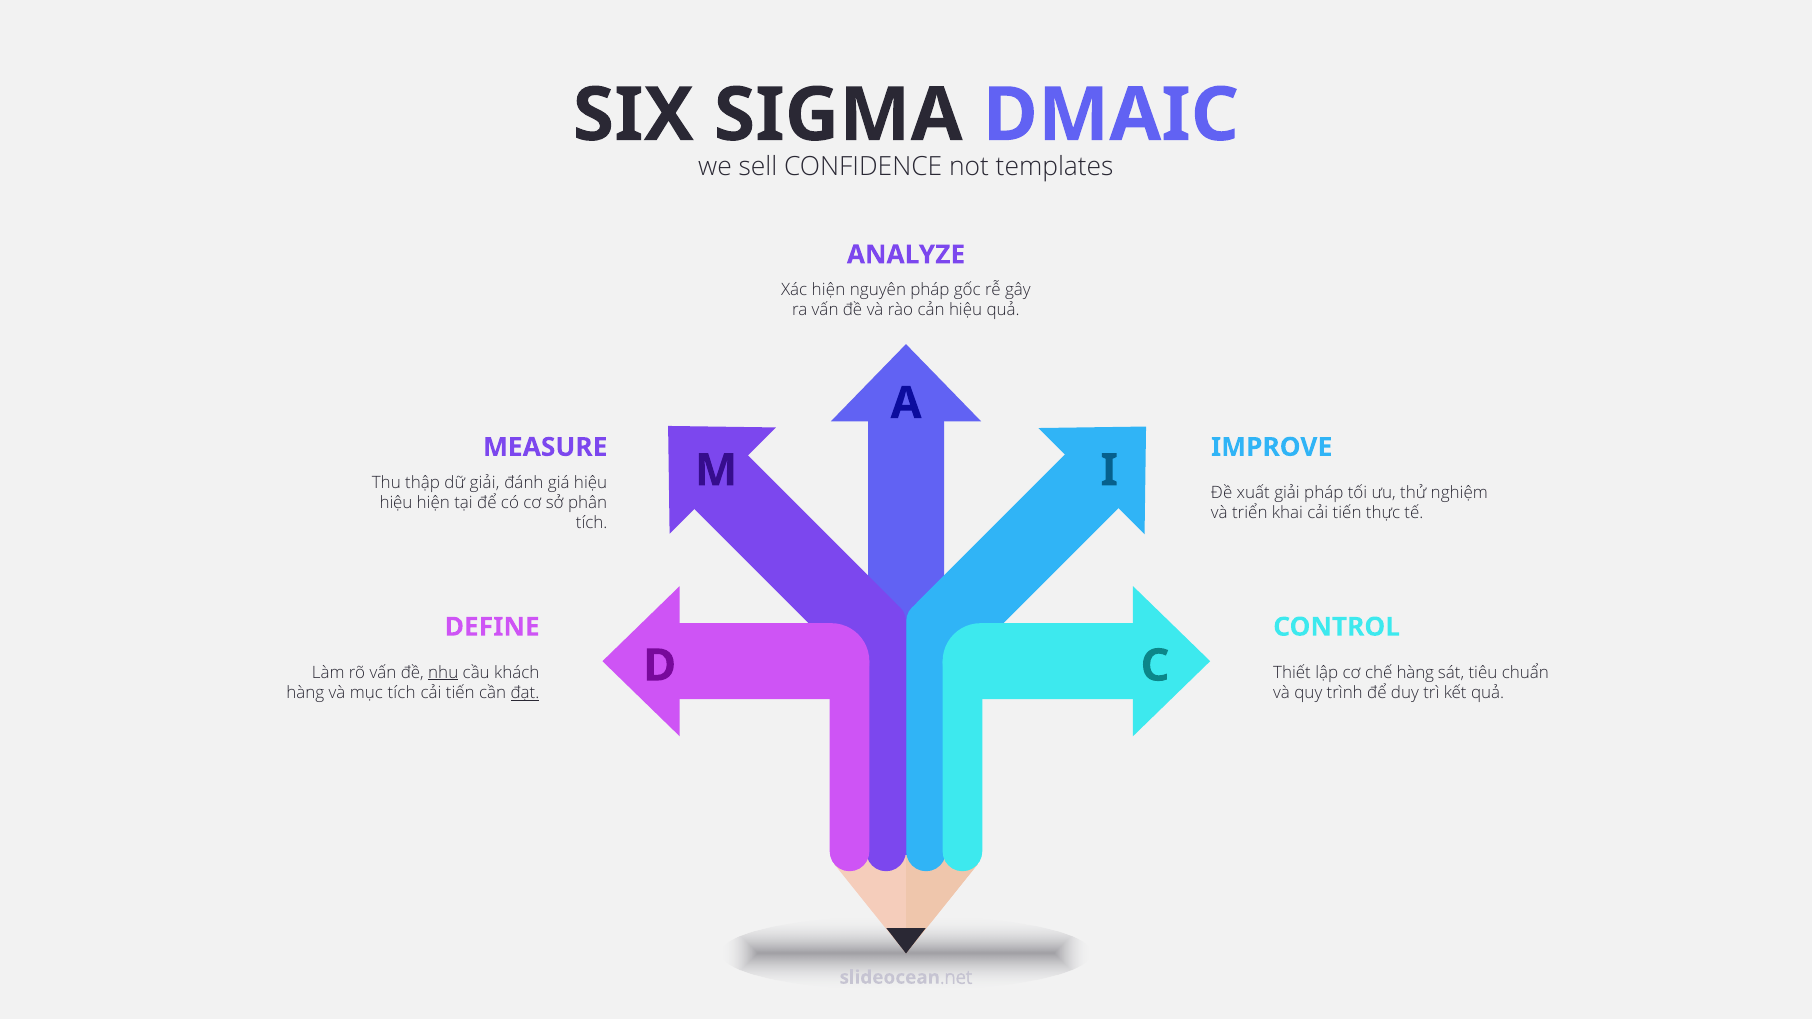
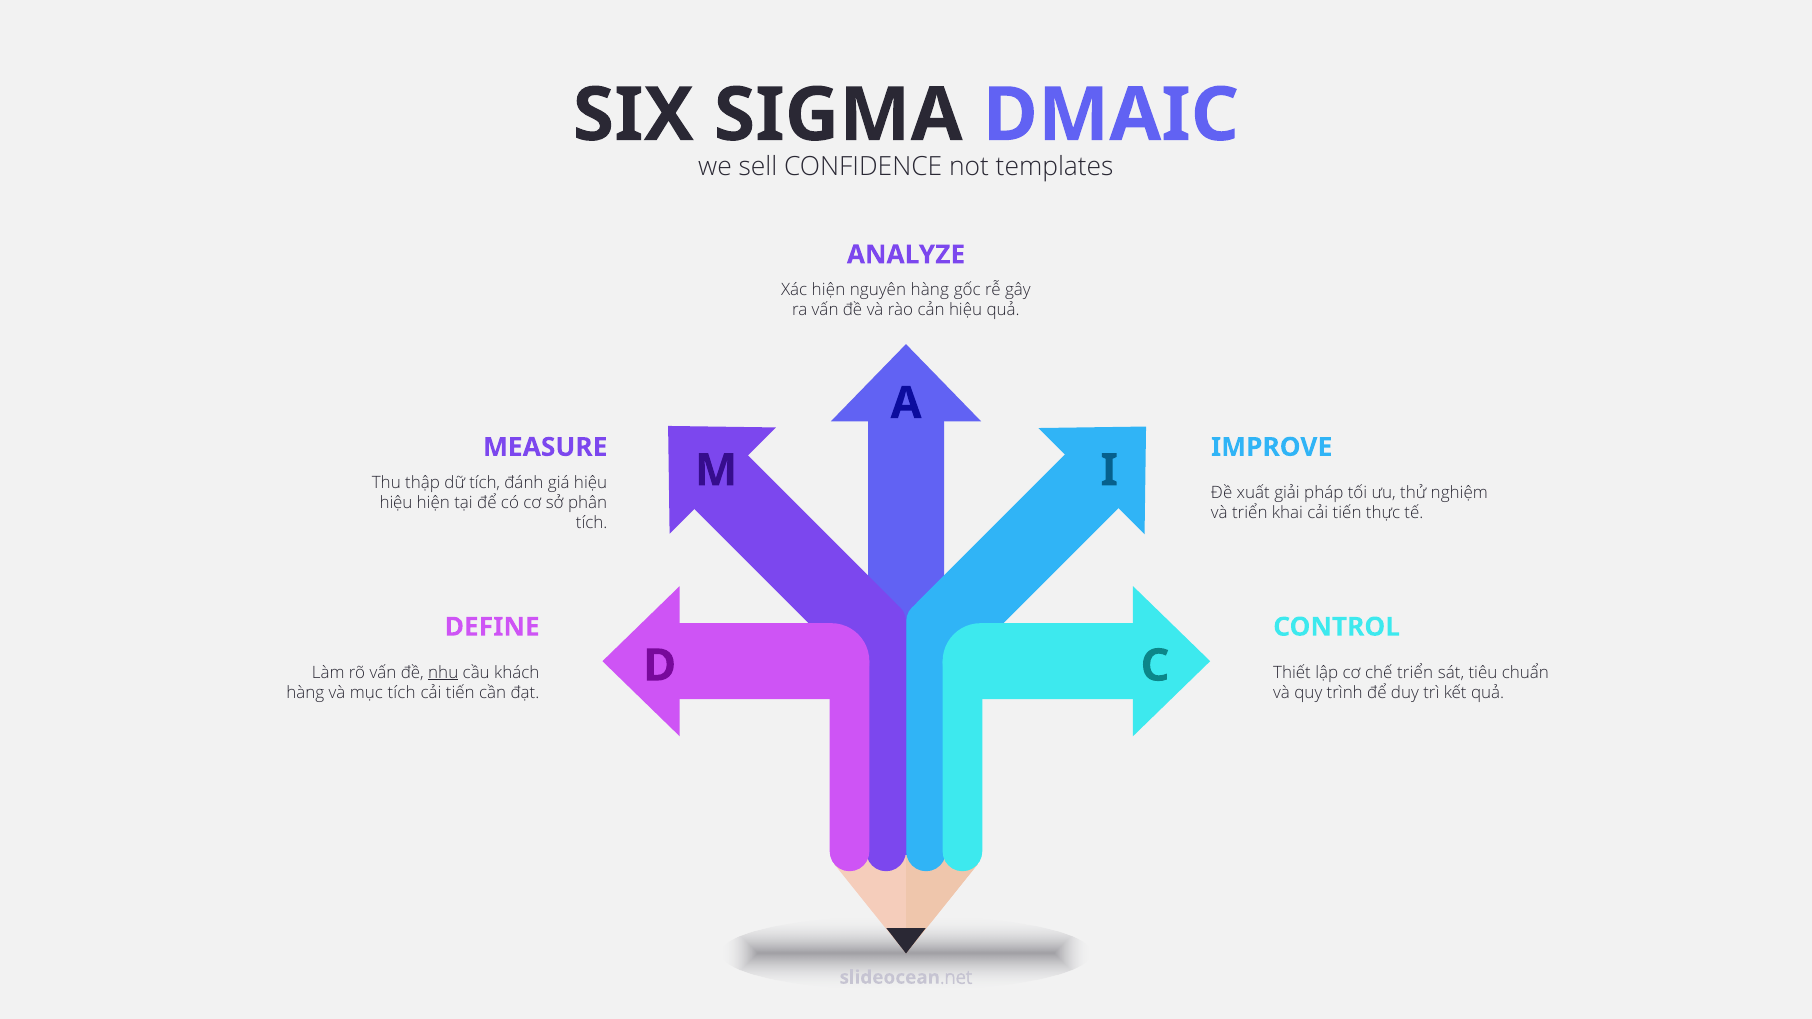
nguyên pháp: pháp -> hàng (930, 290)
dữ giải: giải -> tích (485, 483)
chế hàng: hàng -> triển (1415, 673)
đạt underline: present -> none (525, 693)
